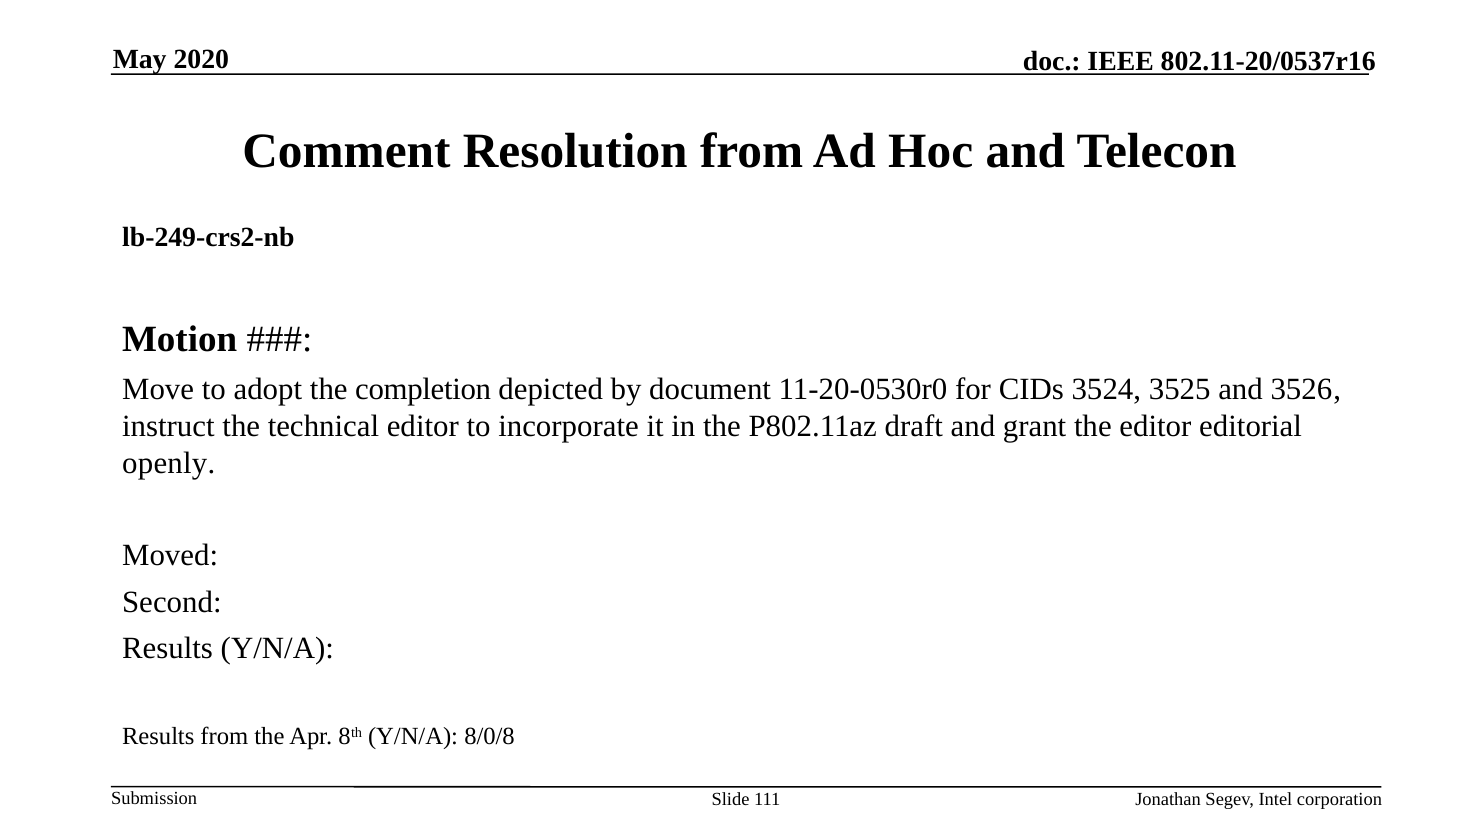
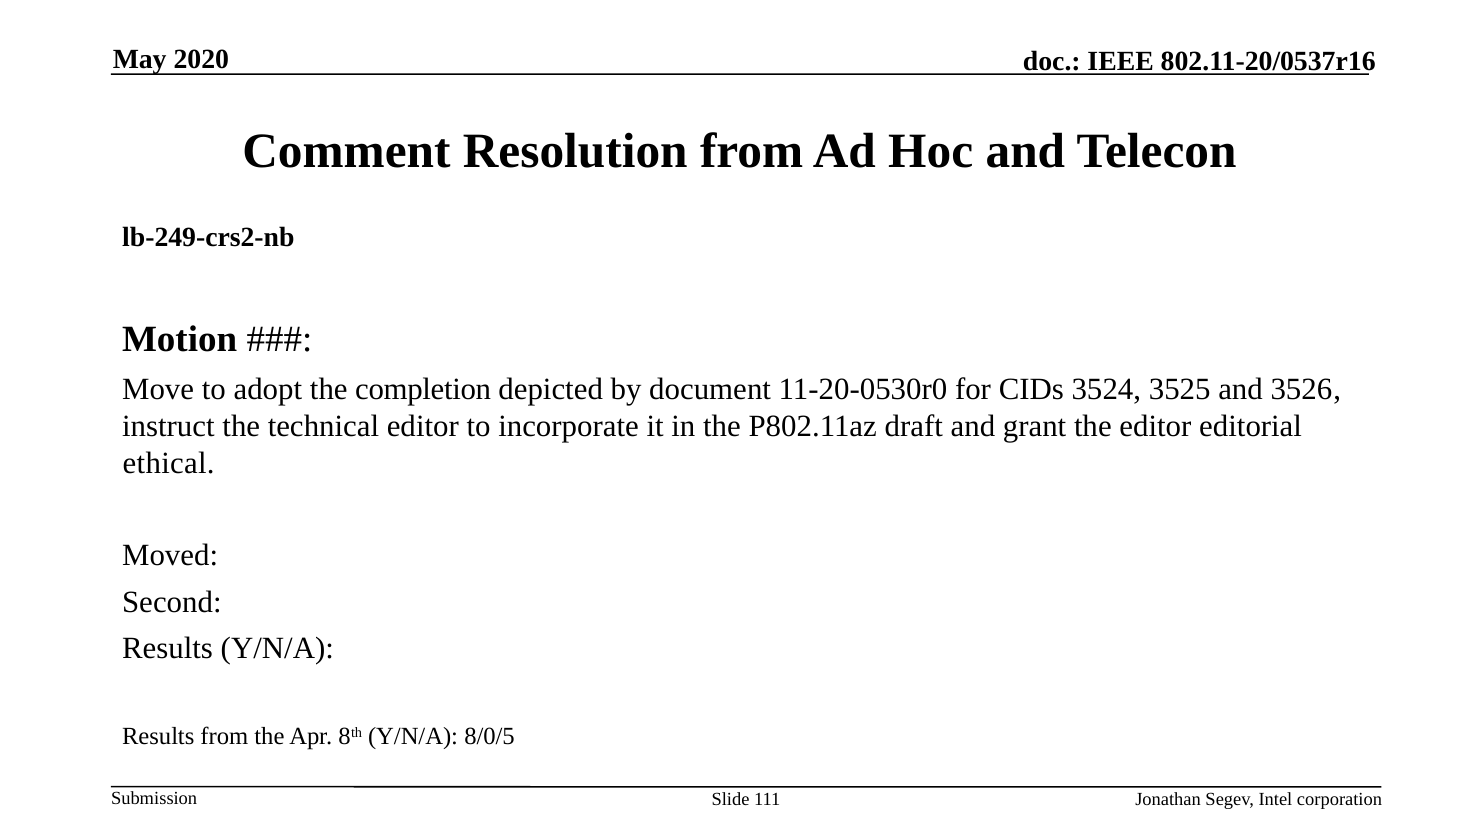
openly: openly -> ethical (169, 463)
8/0/8: 8/0/8 -> 8/0/5 (489, 736)
